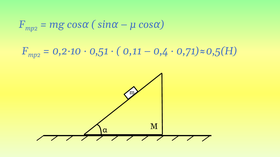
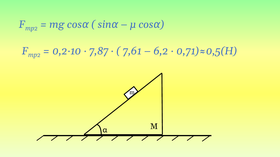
0,51: 0,51 -> 7,87 (99, 51)
0,11: 0,11 -> 7,61 (132, 51)
0,4: 0,4 -> 6,2 (161, 51)
